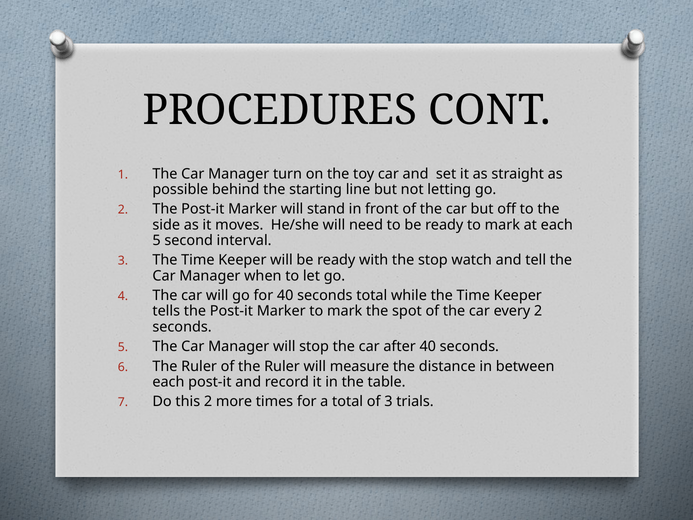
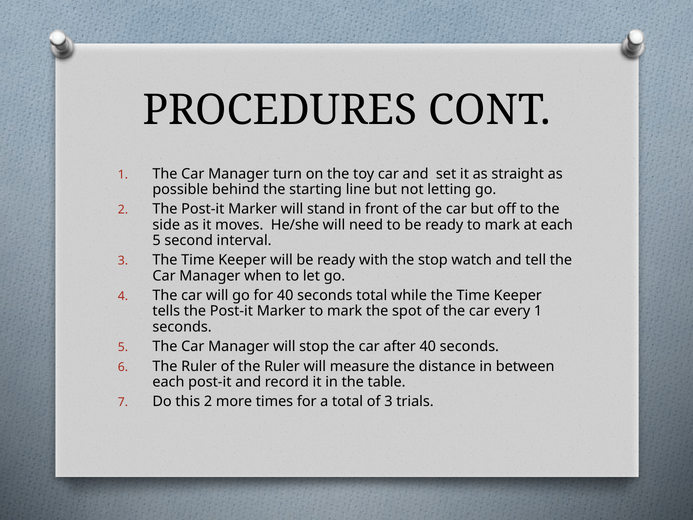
every 2: 2 -> 1 (538, 311)
